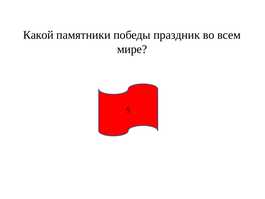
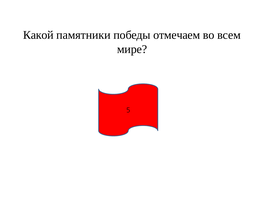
праздник: праздник -> отмечаем (177, 35)
